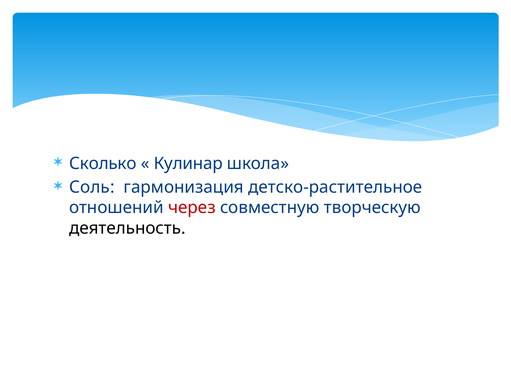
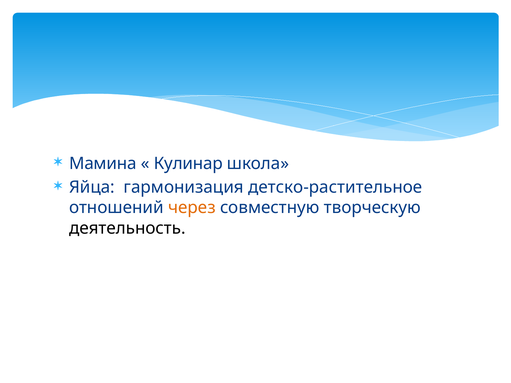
Сколько: Сколько -> Мамина (103, 163)
Соль: Соль -> Яйца (92, 187)
через colour: red -> orange (192, 208)
